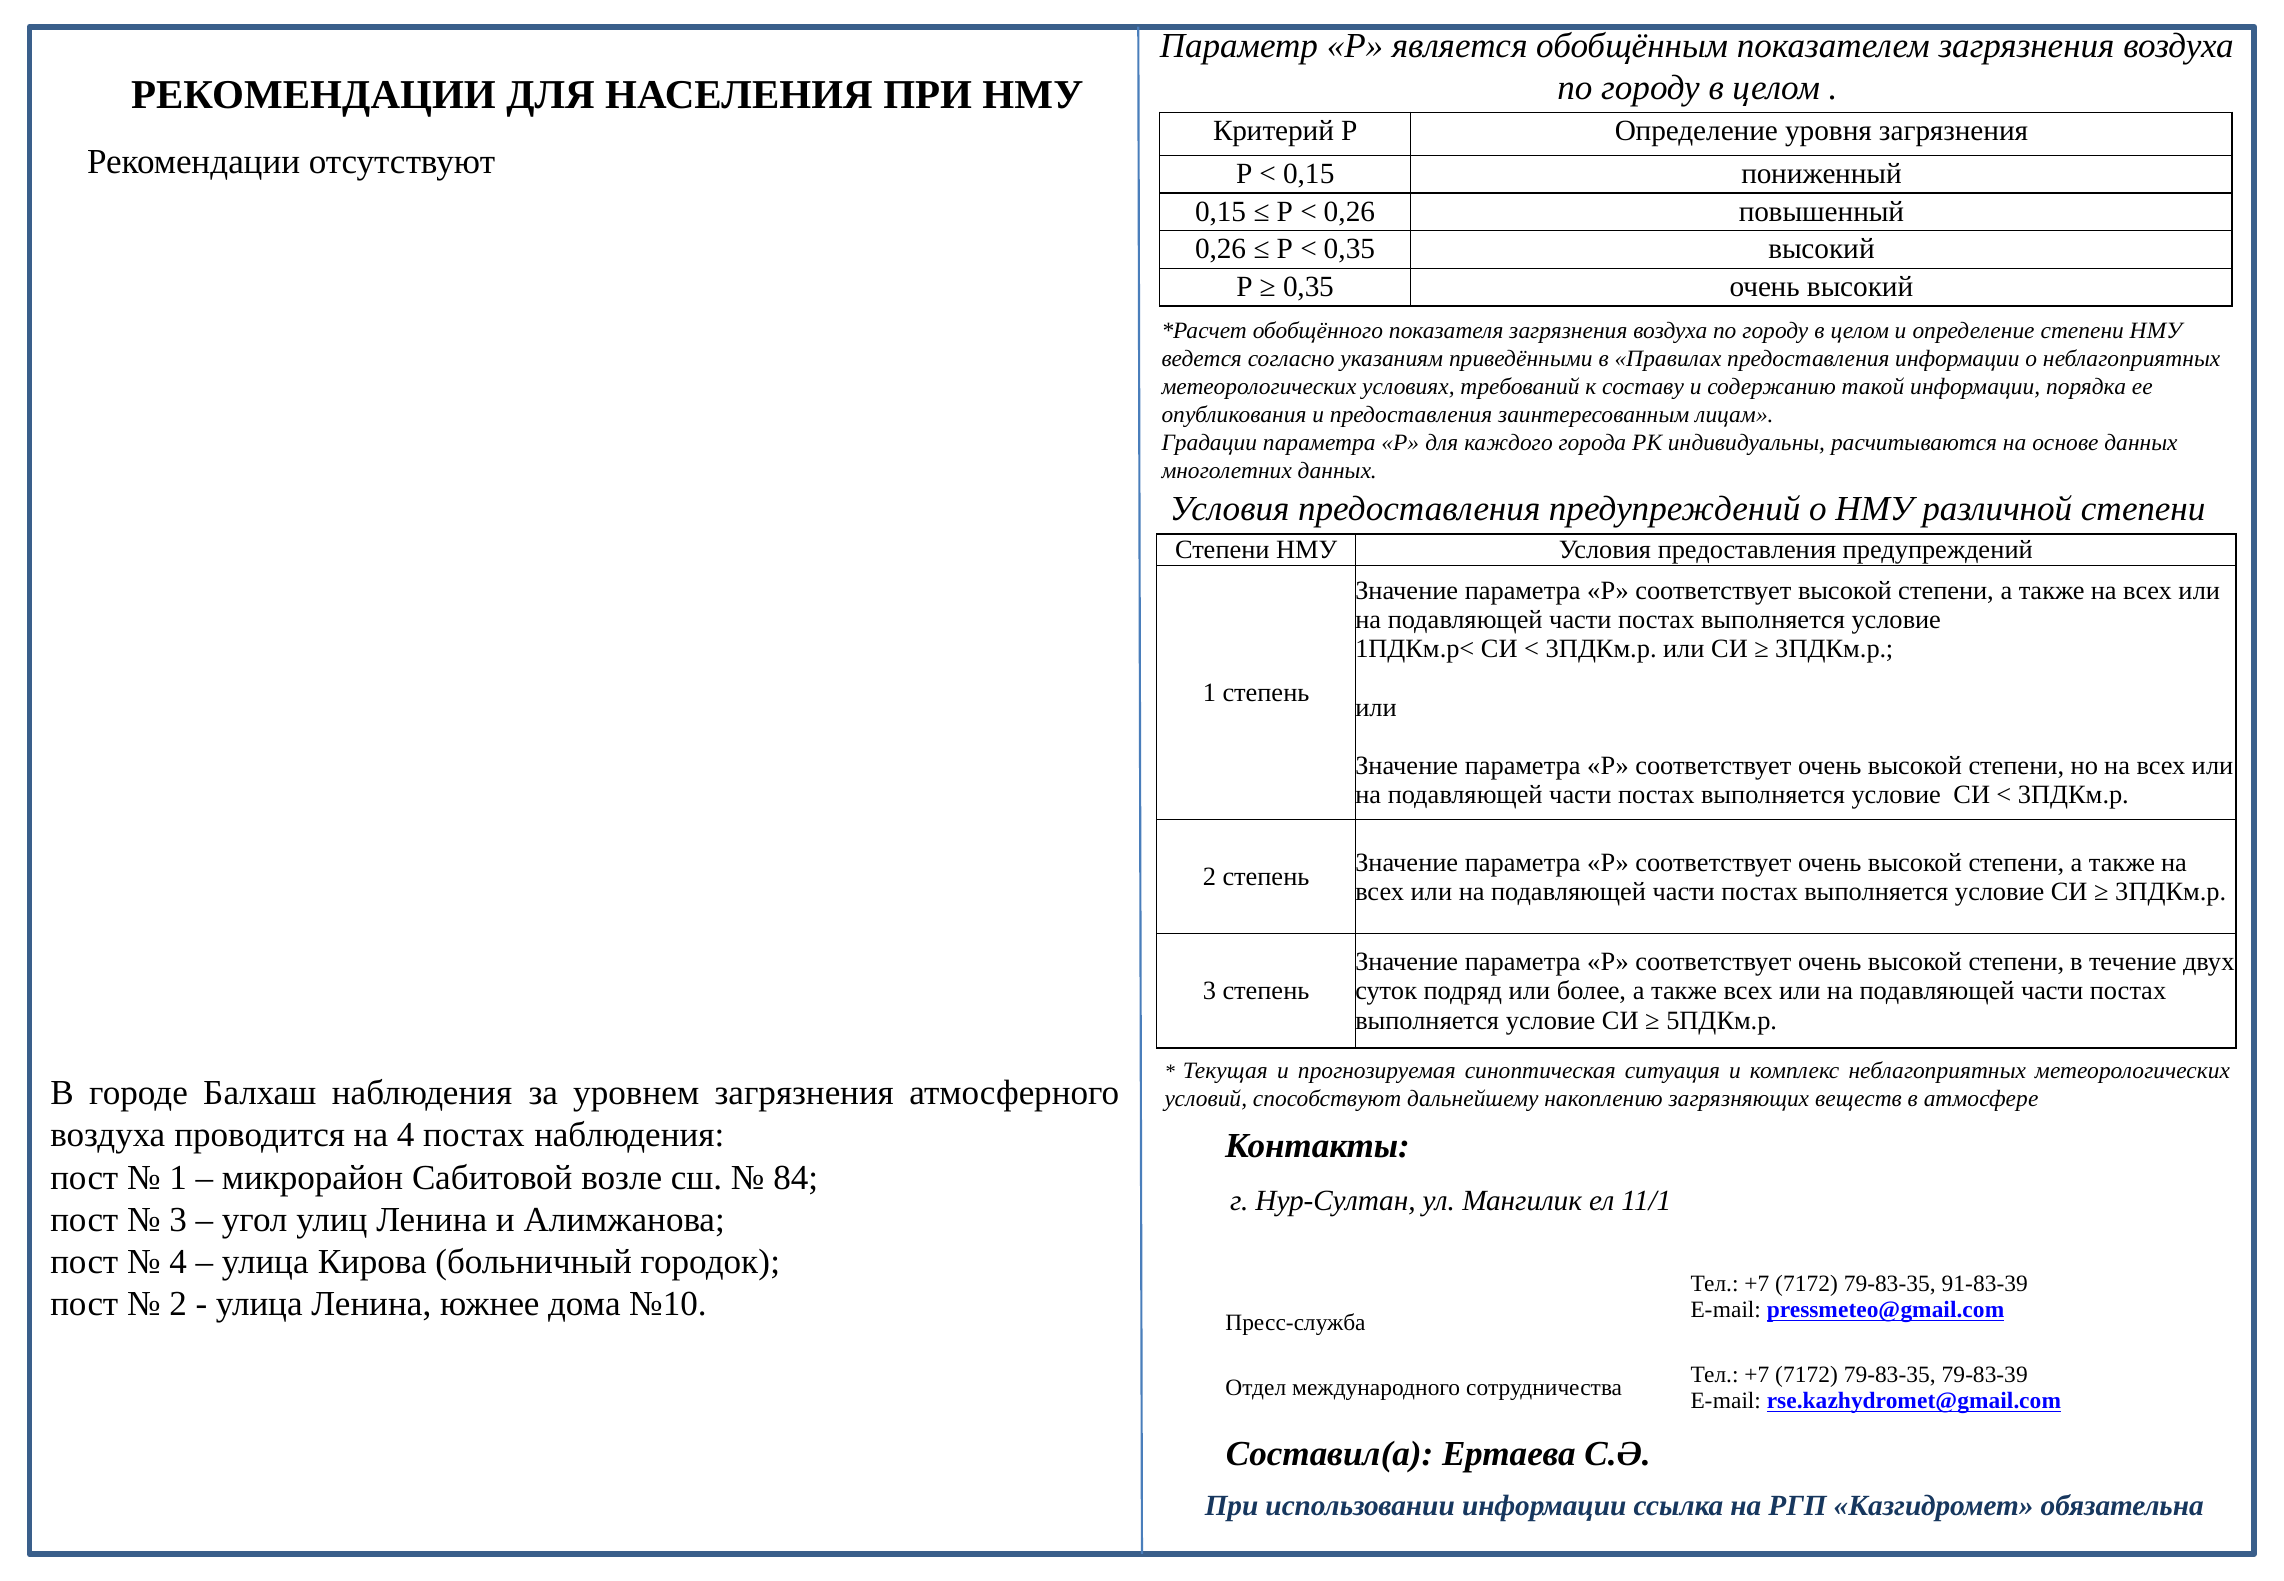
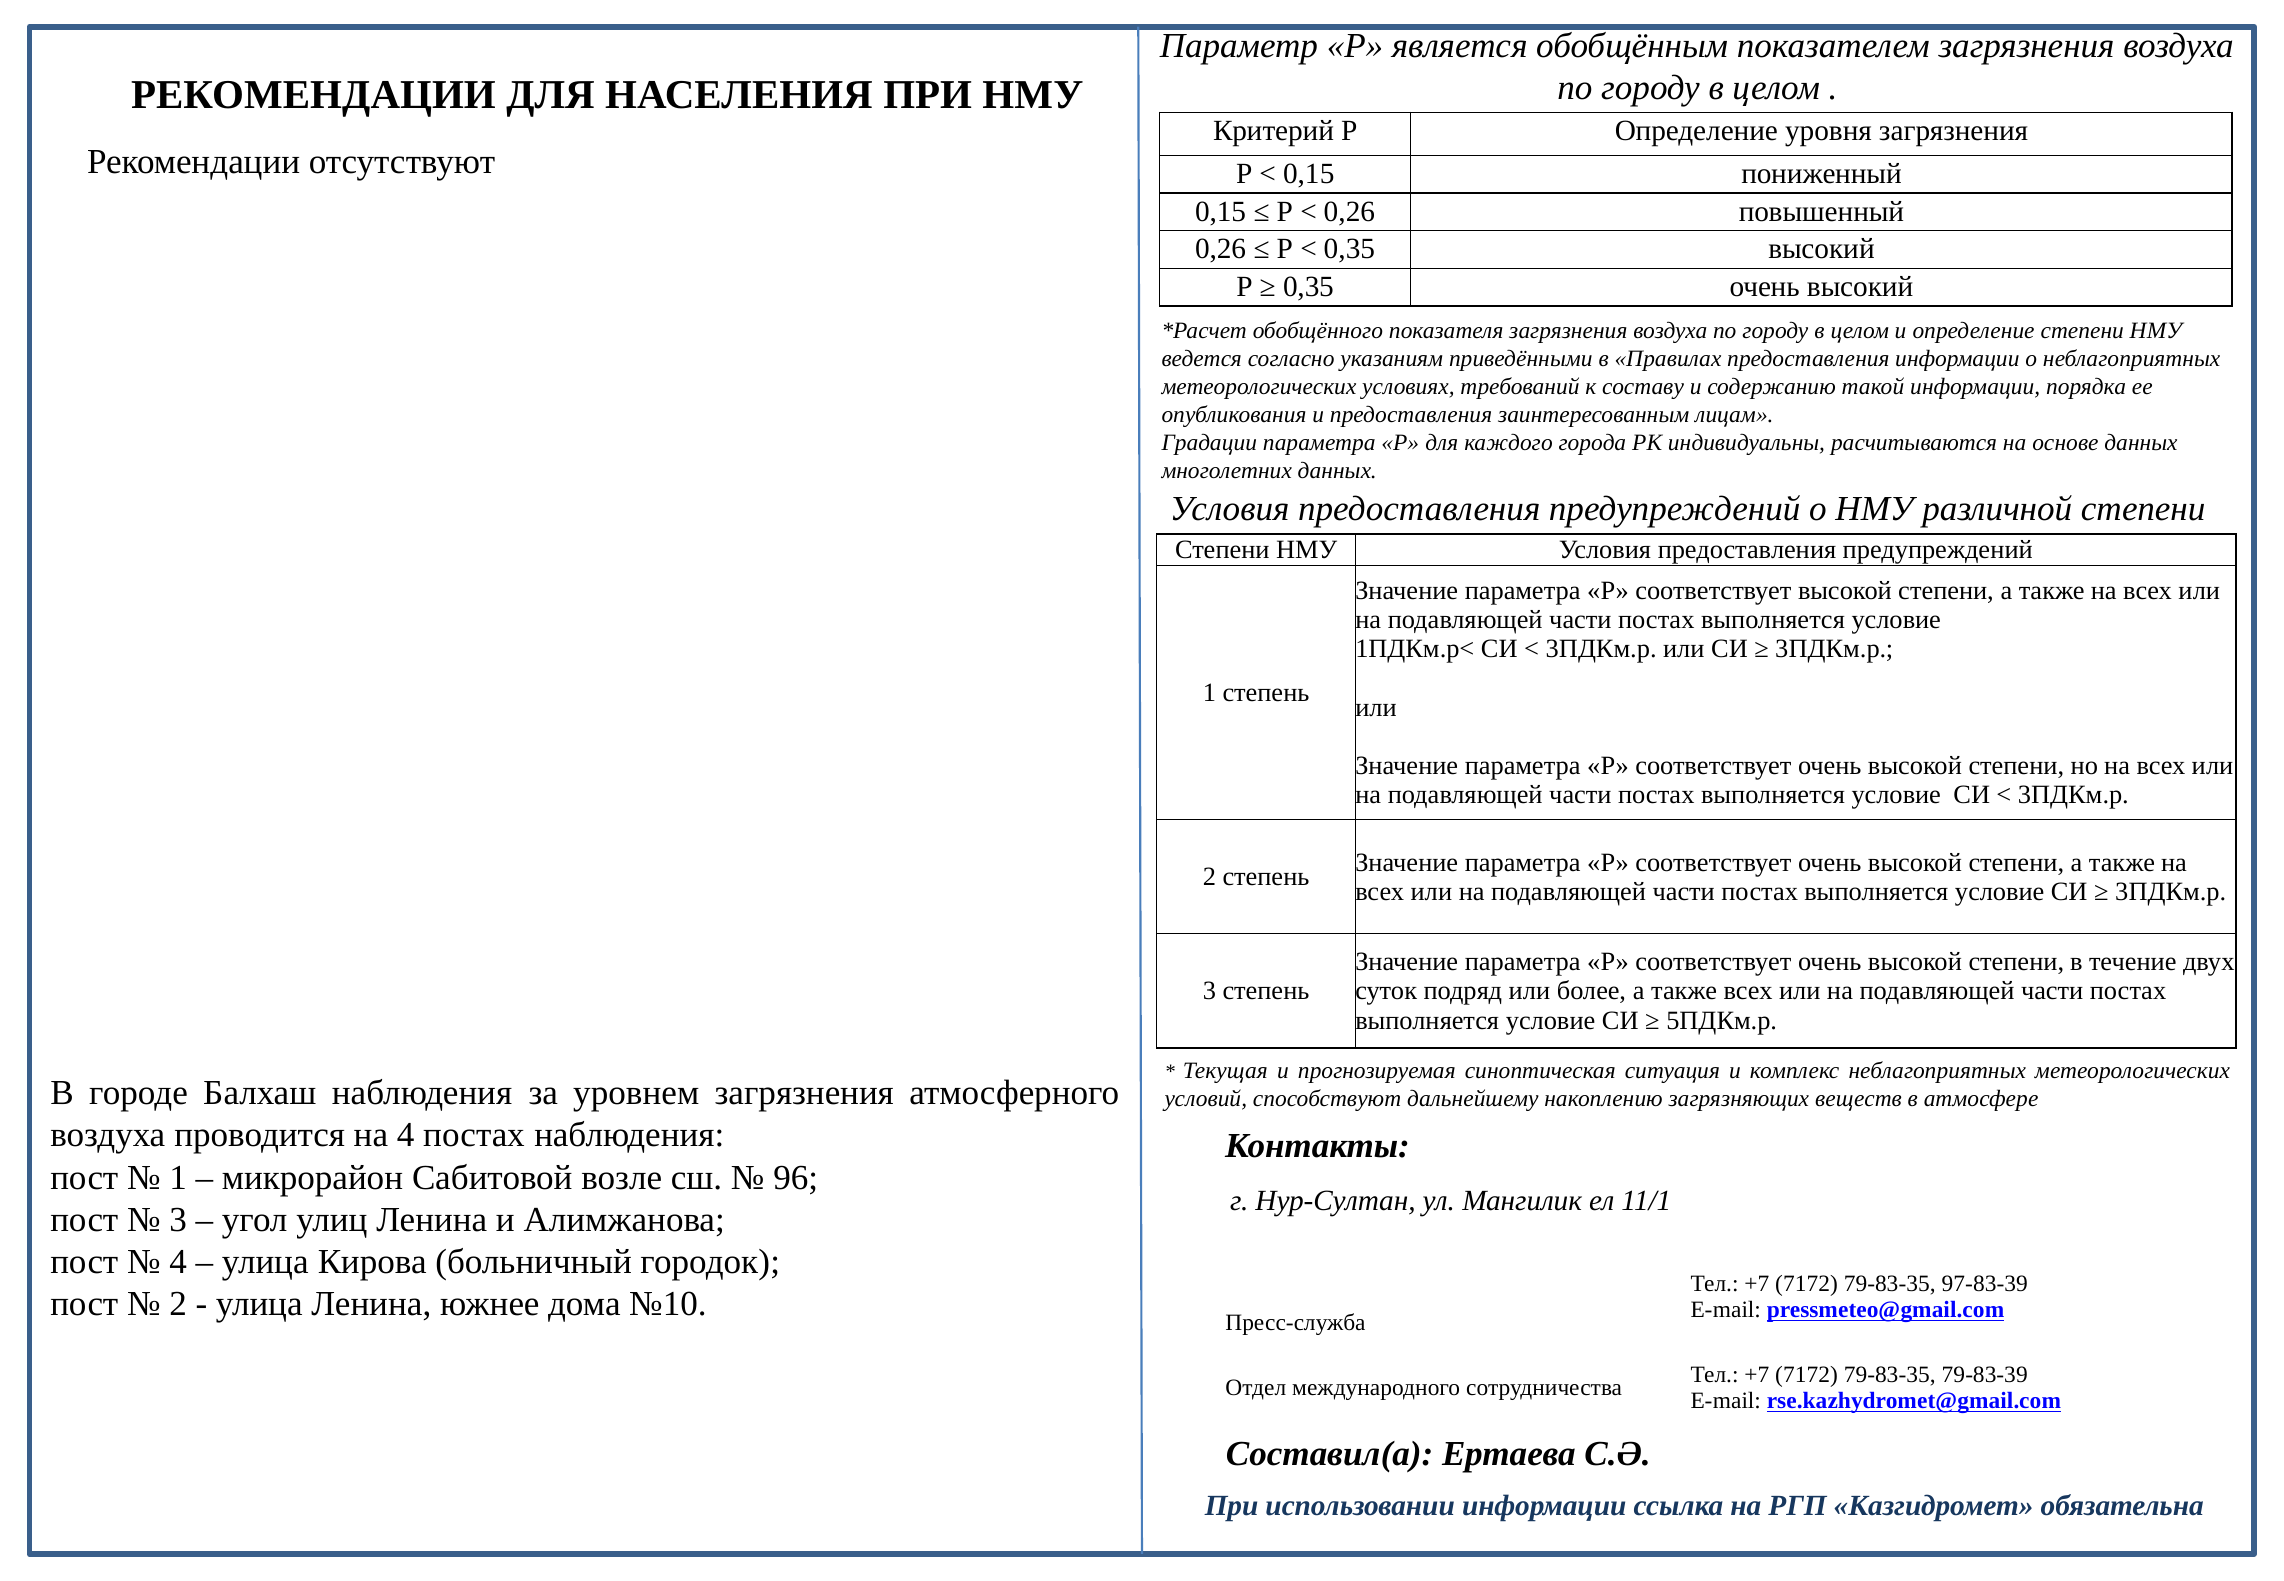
84: 84 -> 96 (796, 1178)
91-83-39: 91-83-39 -> 97-83-39 (1985, 1284)
